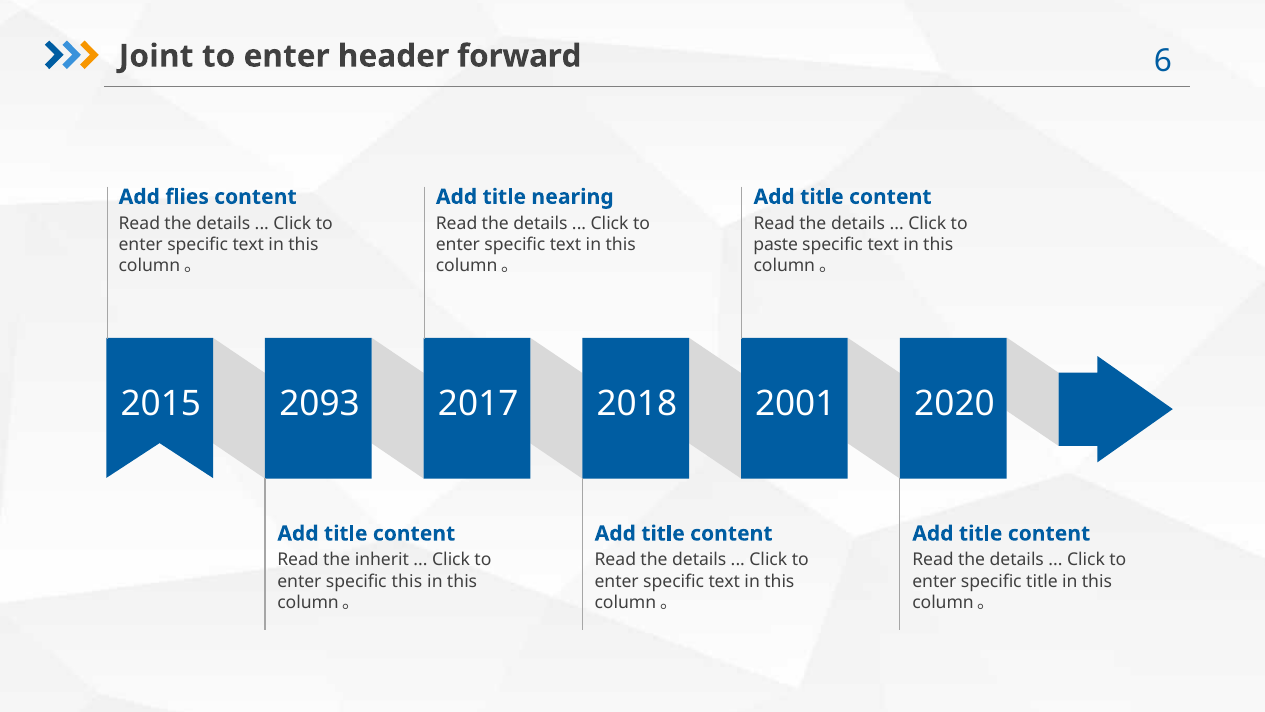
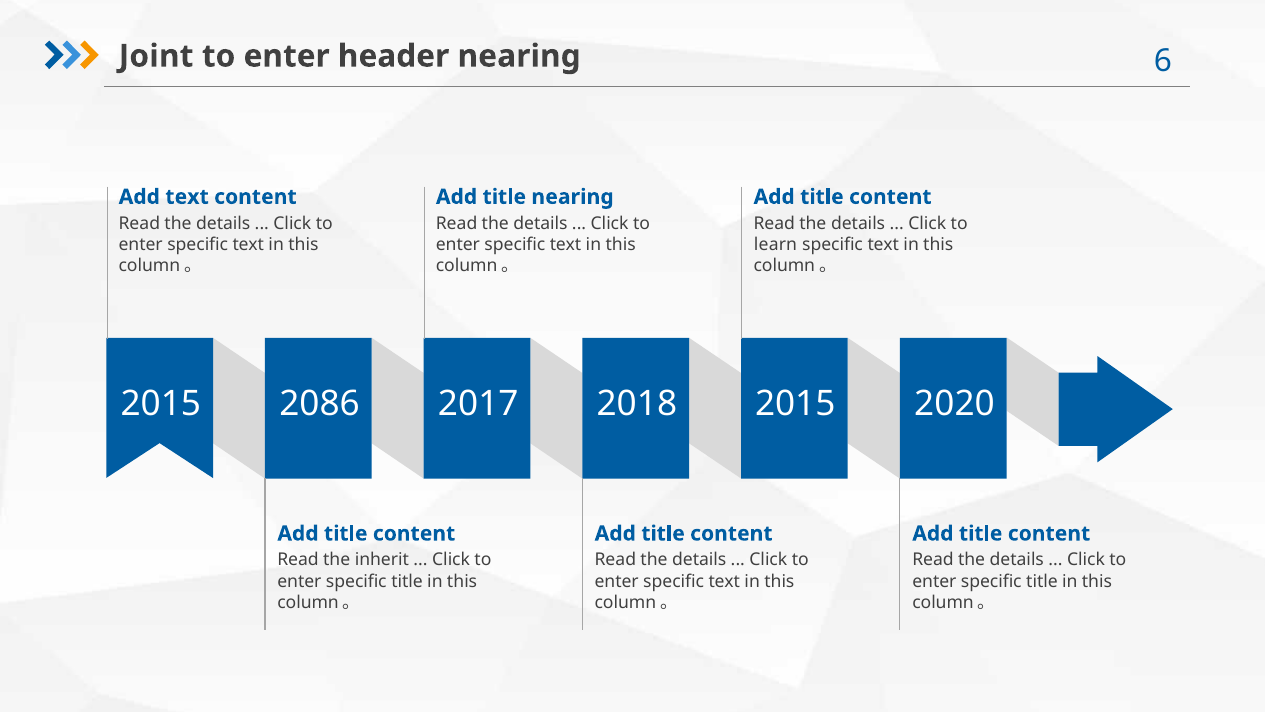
header forward: forward -> nearing (519, 56)
Add flies: flies -> text (187, 197)
paste: paste -> learn (776, 244)
2093: 2093 -> 2086 (320, 404)
2018 2001: 2001 -> 2015 (795, 404)
this: this -> title (407, 581)
